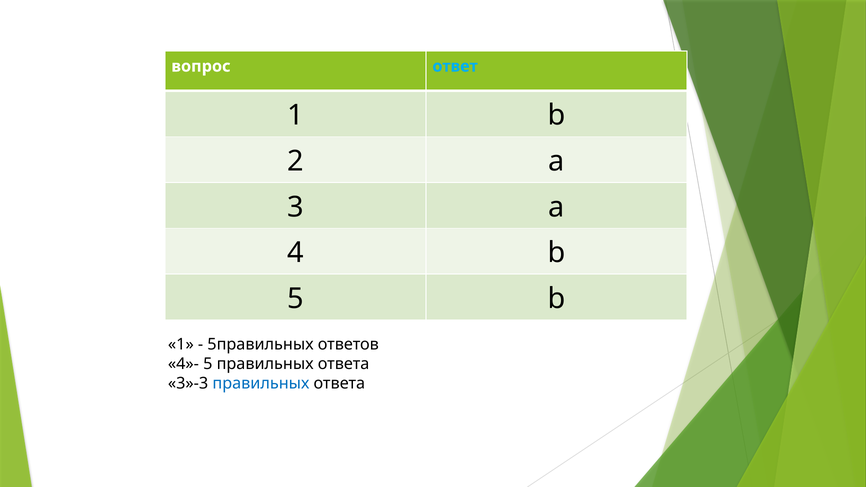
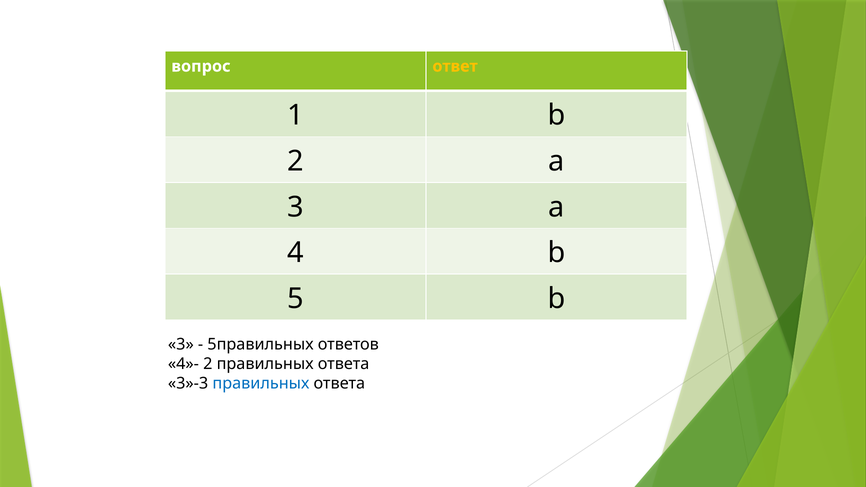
ответ colour: light blue -> yellow (455, 66)
1: 1 -> 3 (181, 345)
4»- 5: 5 -> 2 (208, 364)
